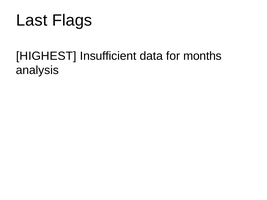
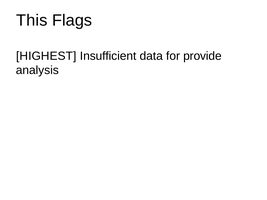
Last: Last -> This (32, 20)
months: months -> provide (202, 56)
